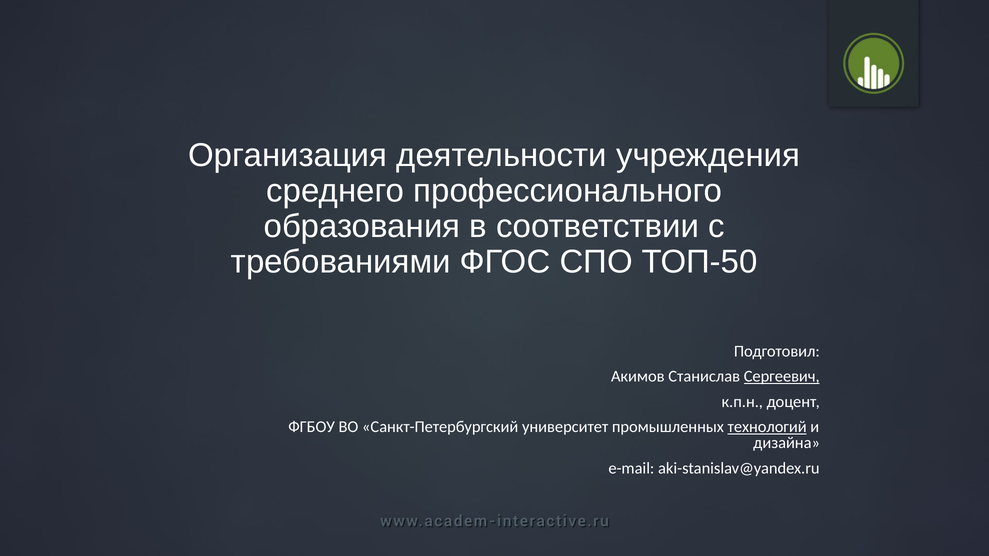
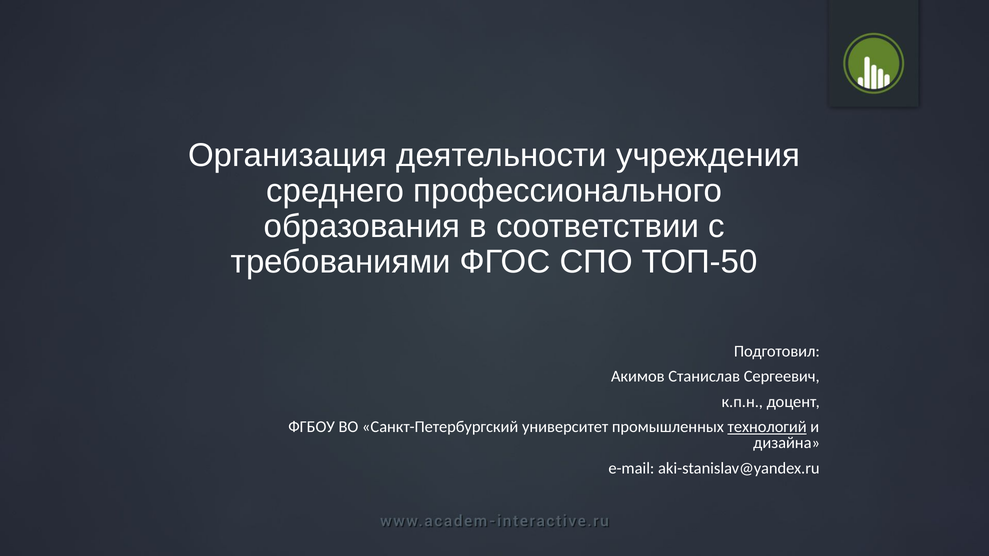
Сергеевич underline: present -> none (782, 377)
